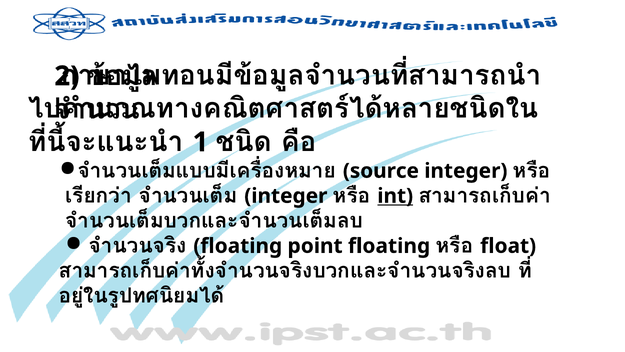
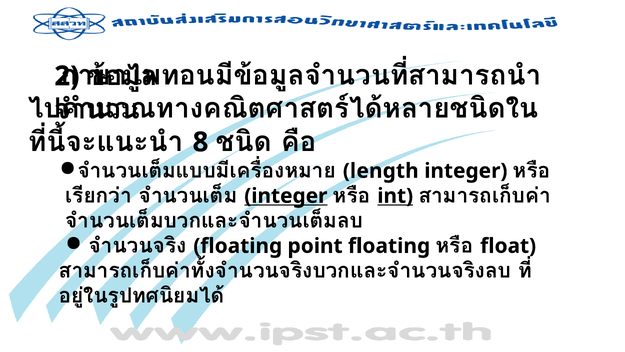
1: 1 -> 8 (201, 142)
source: source -> length (381, 171)
integer underline: none -> present (286, 196)
